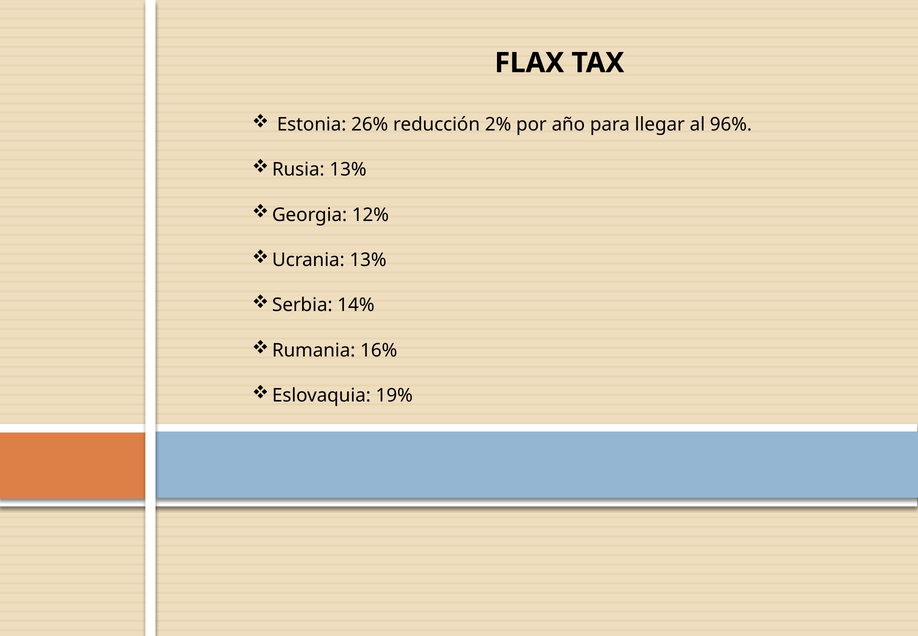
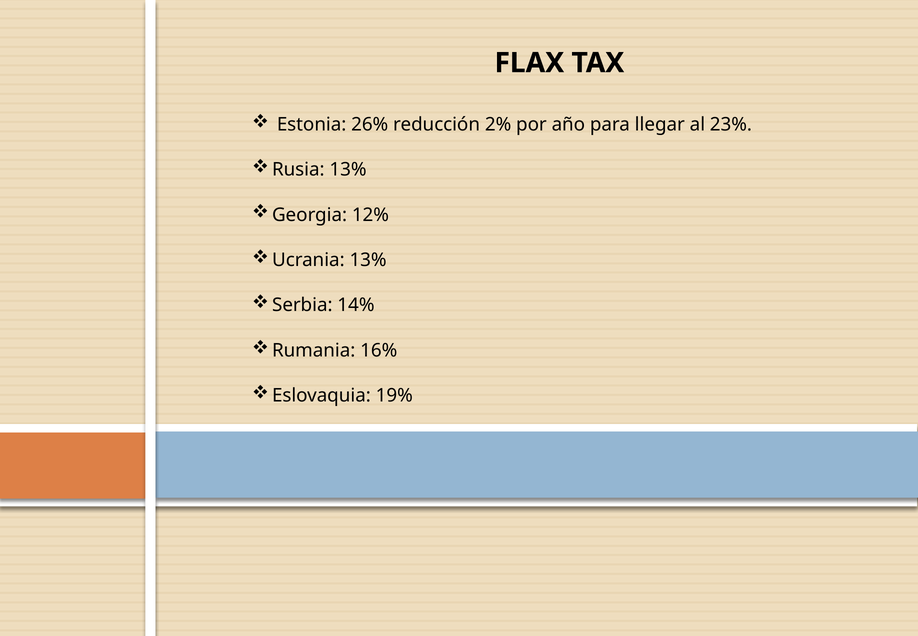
96%: 96% -> 23% (731, 124)
